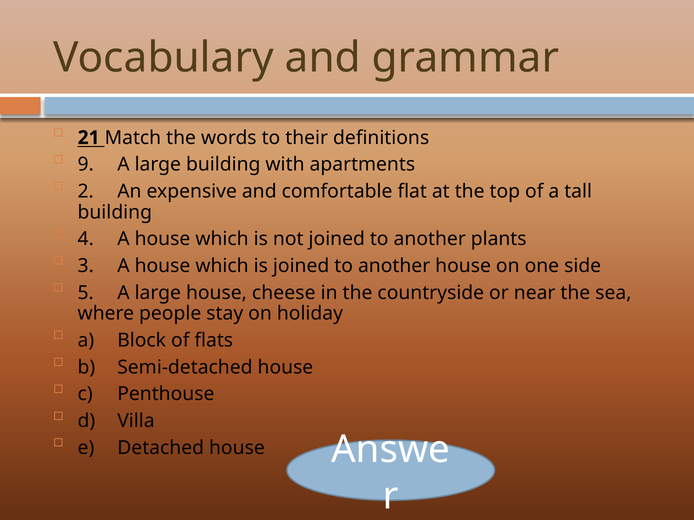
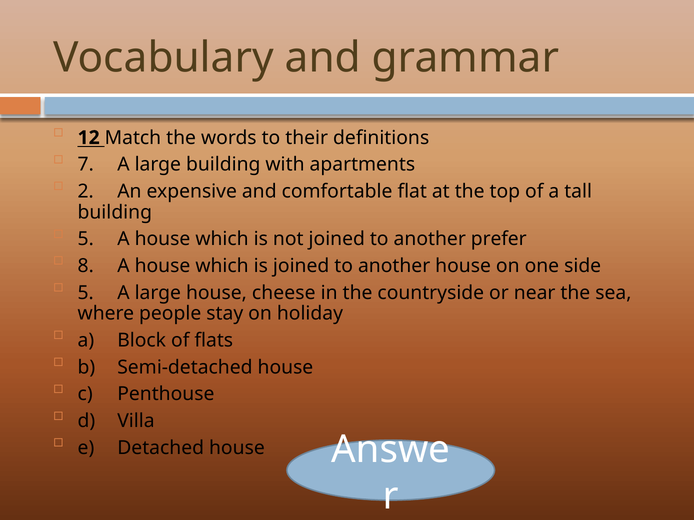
21: 21 -> 12 (89, 138)
9: 9 -> 7 (86, 165)
4: 4 -> 5 (86, 239)
plants: plants -> prefer (499, 239)
3: 3 -> 8 (86, 266)
